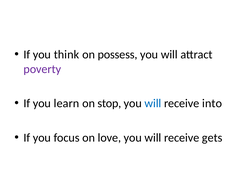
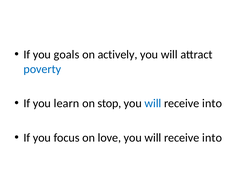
think: think -> goals (67, 55)
possess: possess -> actively (118, 55)
poverty colour: purple -> blue (42, 69)
gets: gets -> into (212, 138)
